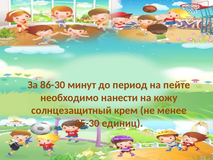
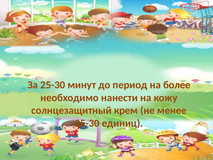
За 86-30: 86-30 -> 25-30 (53, 85)
пейте: пейте -> более (177, 85)
